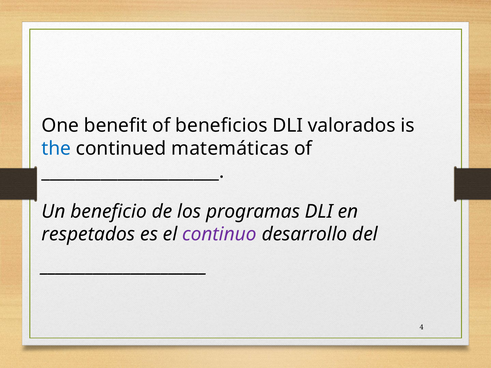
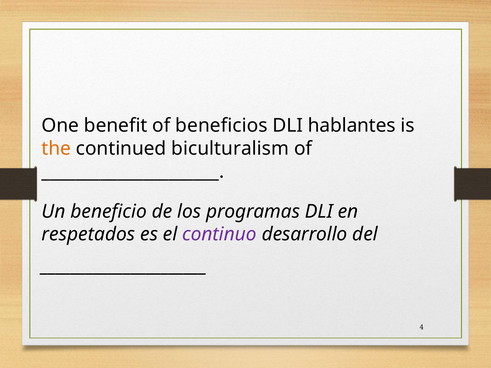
valorados: valorados -> hablantes (352, 126)
the colour: blue -> orange (56, 149)
matemáticas: matemáticas -> biculturalism (230, 149)
